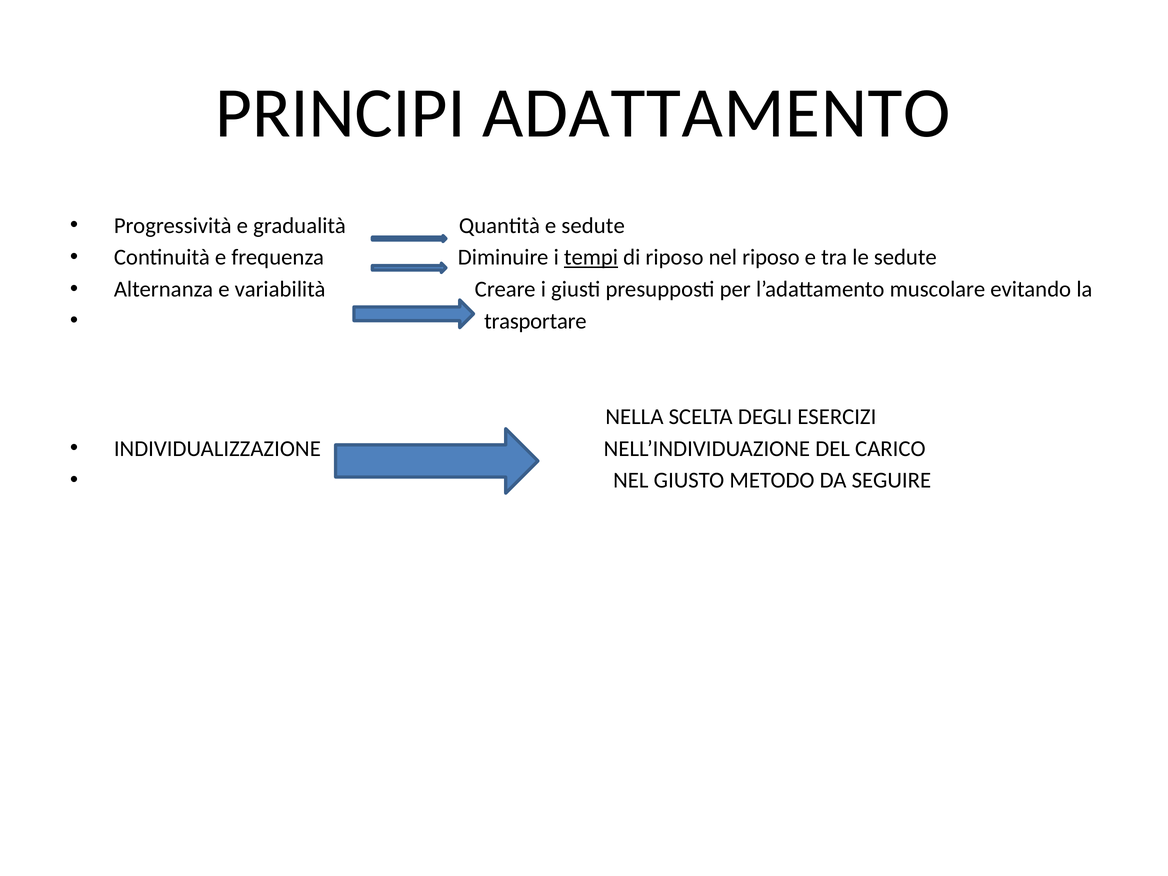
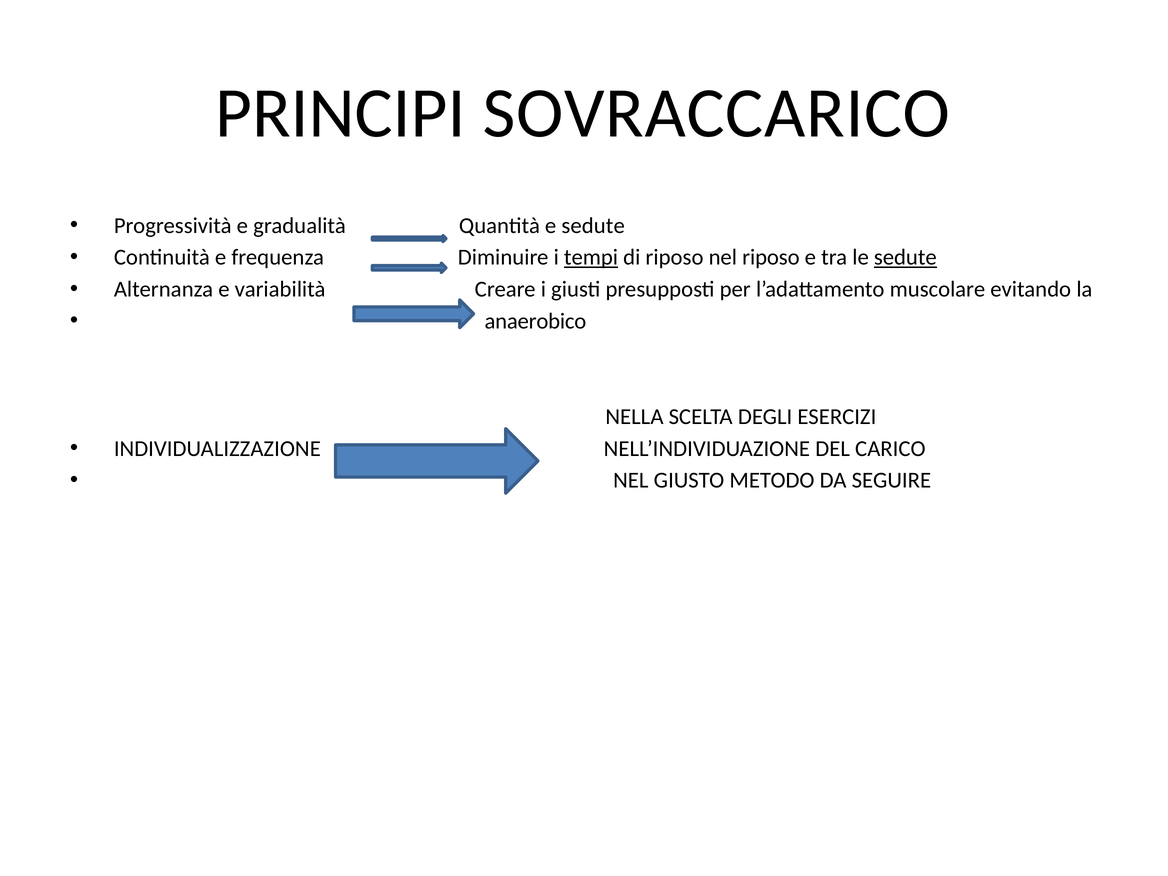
ADATTAMENTO: ADATTAMENTO -> SOVRACCARICO (716, 113)
sedute underline: none -> present (905, 257)
trasportare: trasportare -> anaerobico (535, 321)
